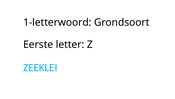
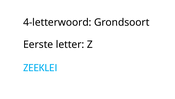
1-letterwoord: 1-letterwoord -> 4-letterwoord (57, 22)
